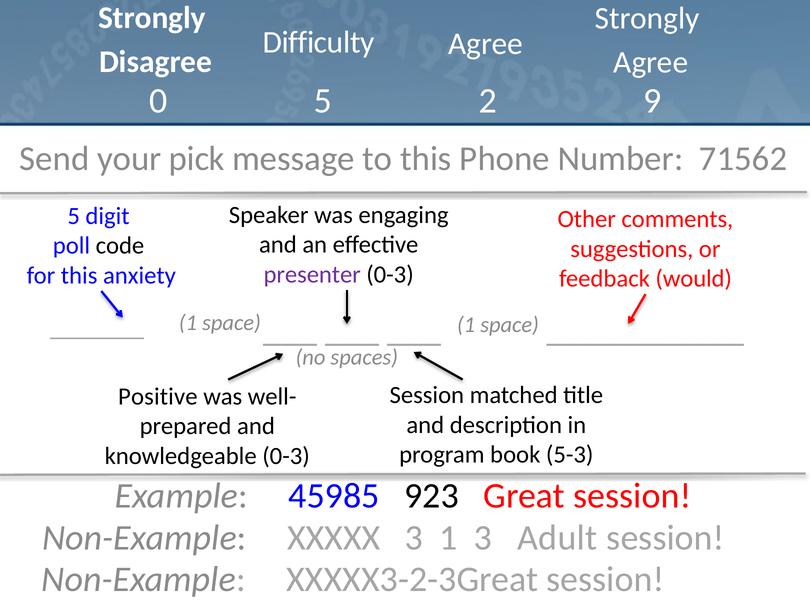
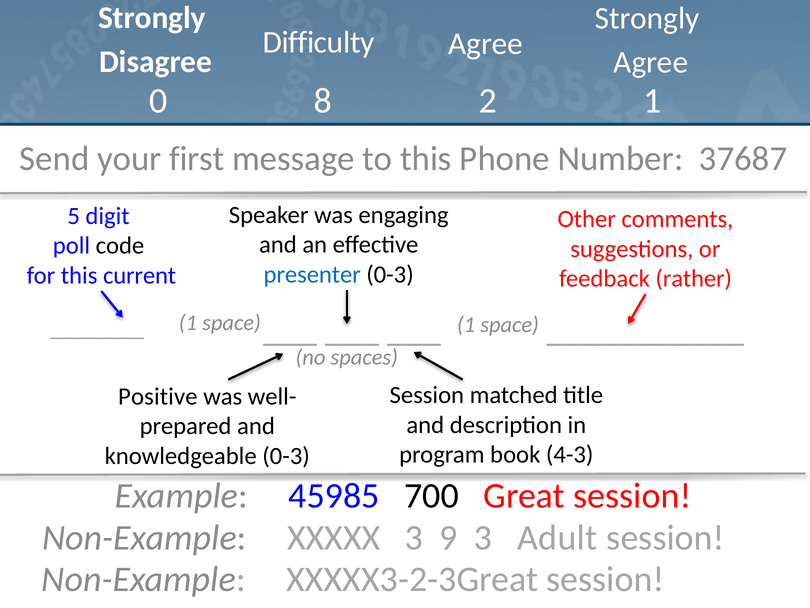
0 5: 5 -> 8 (323, 101)
2 9: 9 -> 1 (652, 101)
pick: pick -> first (197, 159)
71562: 71562 -> 37687 (743, 159)
presenter colour: purple -> blue (312, 274)
anxiety: anxiety -> current (140, 275)
would: would -> rather (694, 278)
5-3: 5-3 -> 4-3 (570, 454)
923: 923 -> 700 (431, 495)
3 1: 1 -> 9 (449, 537)
